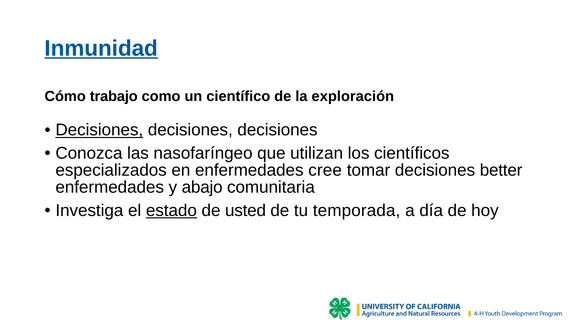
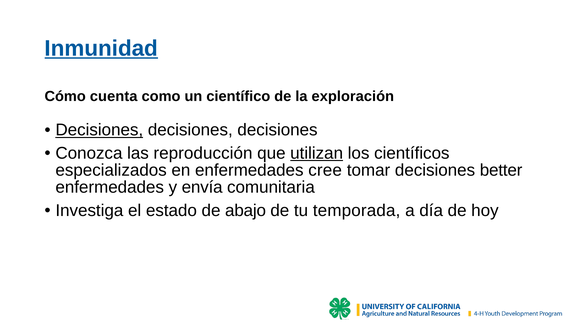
trabajo: trabajo -> cuenta (114, 96)
nasofaríngeo: nasofaríngeo -> reproducción (203, 153)
utilizan underline: none -> present (317, 153)
abajo: abajo -> envía (202, 187)
estado underline: present -> none (171, 210)
usted: usted -> abajo (246, 210)
